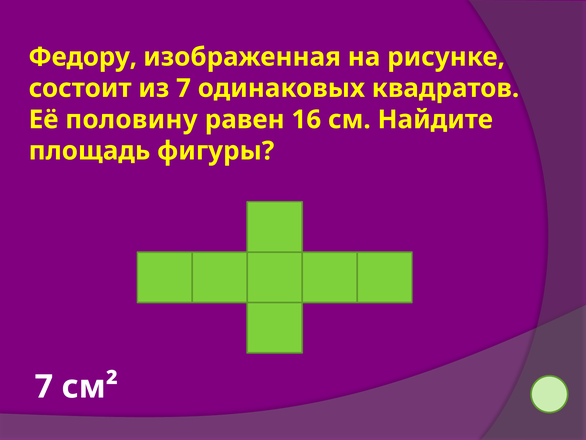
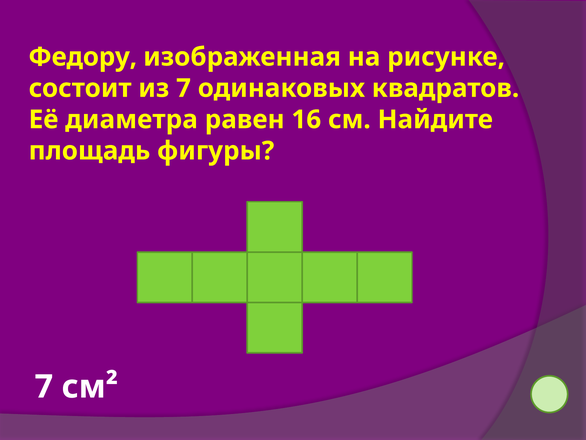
половину: половину -> диаметра (132, 119)
